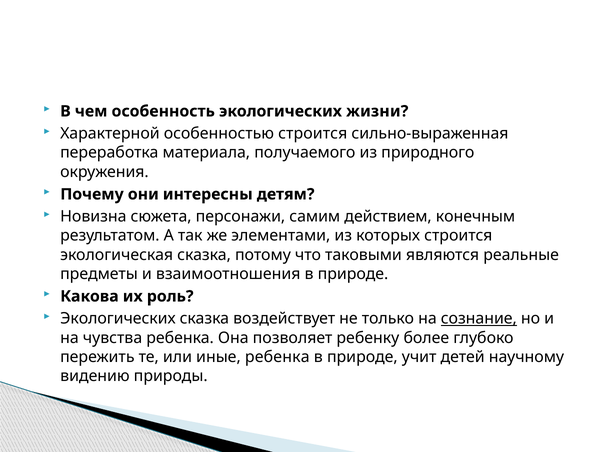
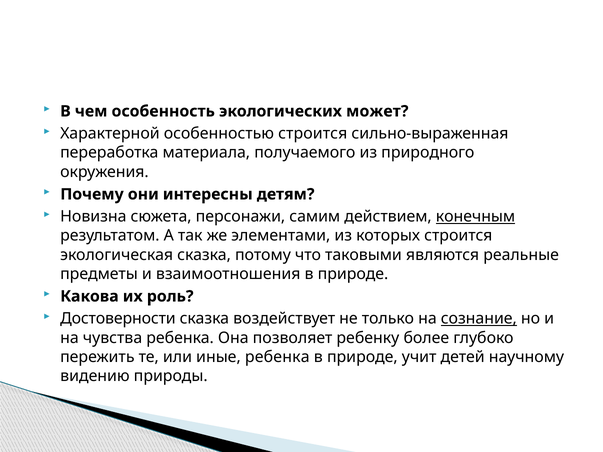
жизни: жизни -> может (377, 111)
конечным underline: none -> present (476, 217)
Экологических: Экологических -> Достоверности (118, 319)
